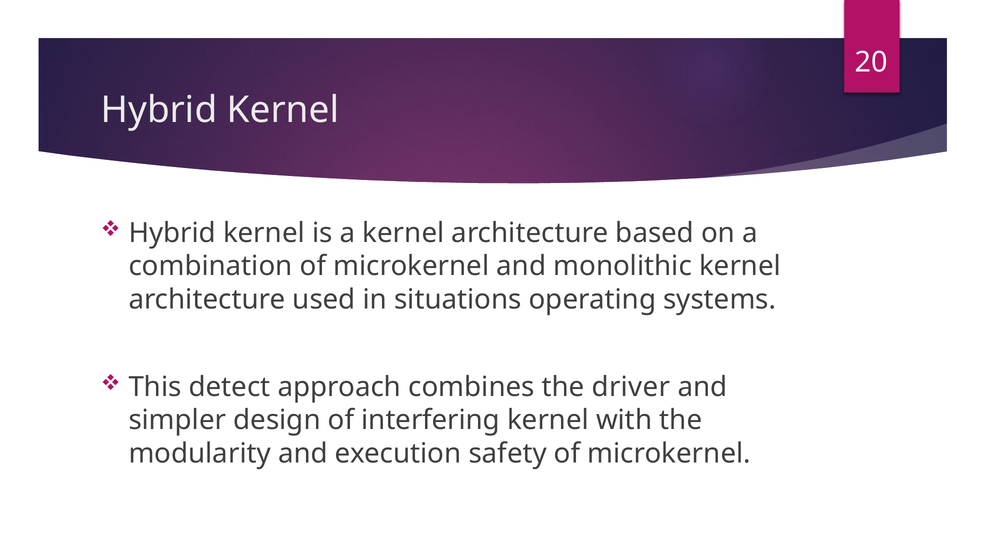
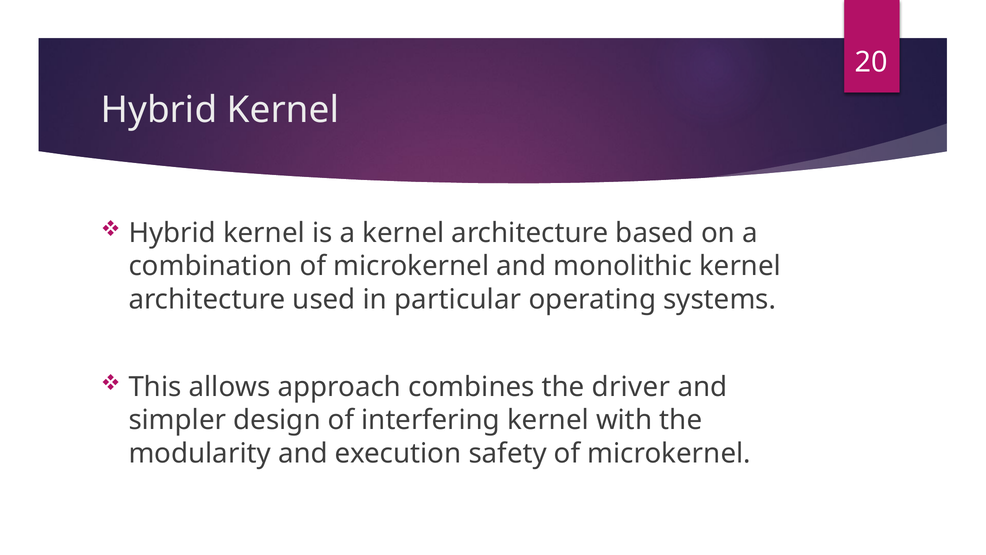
situations: situations -> particular (458, 299)
detect: detect -> allows (230, 387)
